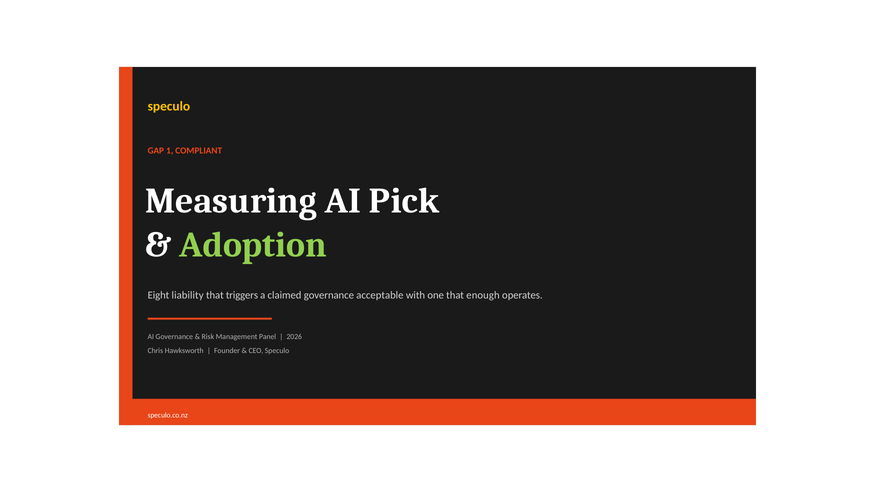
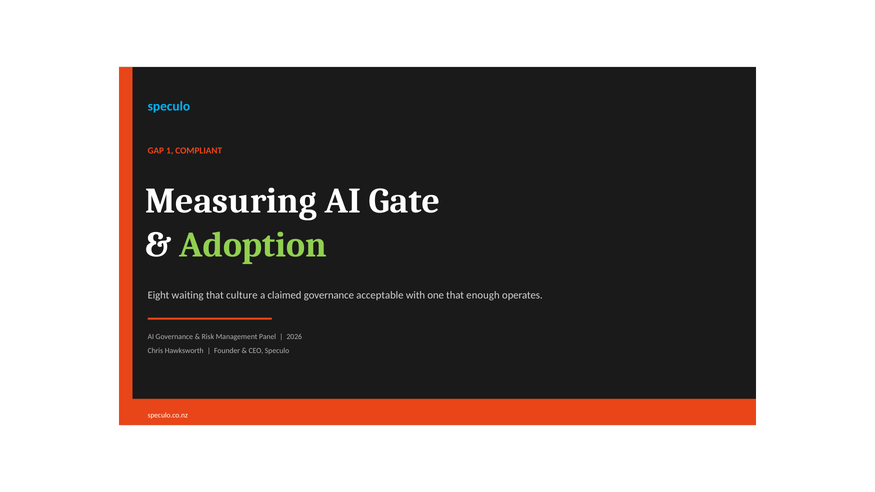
speculo colour: yellow -> light blue (169, 106)
Pick: Pick -> Gate (404, 201)
liability: liability -> waiting (188, 295)
triggers: triggers -> culture (242, 295)
